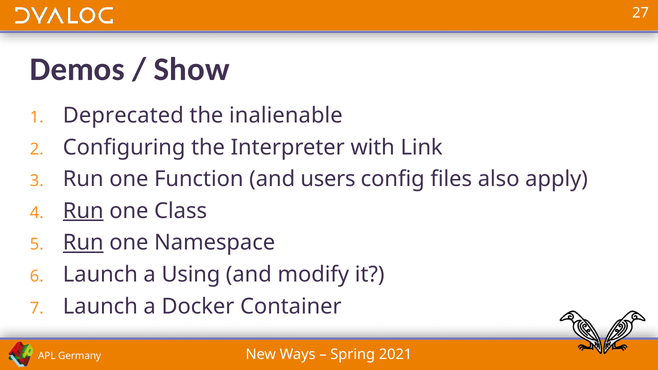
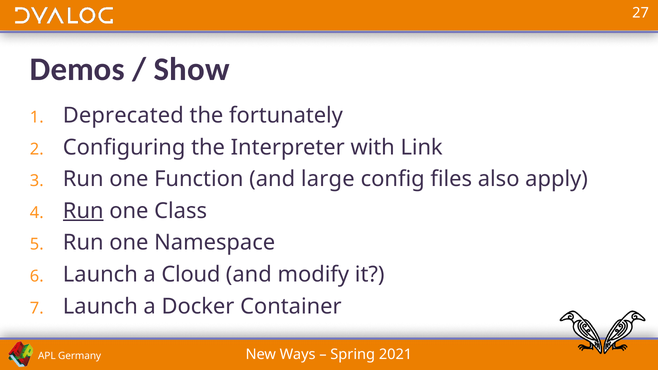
inalienable: inalienable -> fortunately (286, 116)
users: users -> large (328, 179)
Run underline: present -> none (83, 243)
Using: Using -> Cloud (191, 275)
